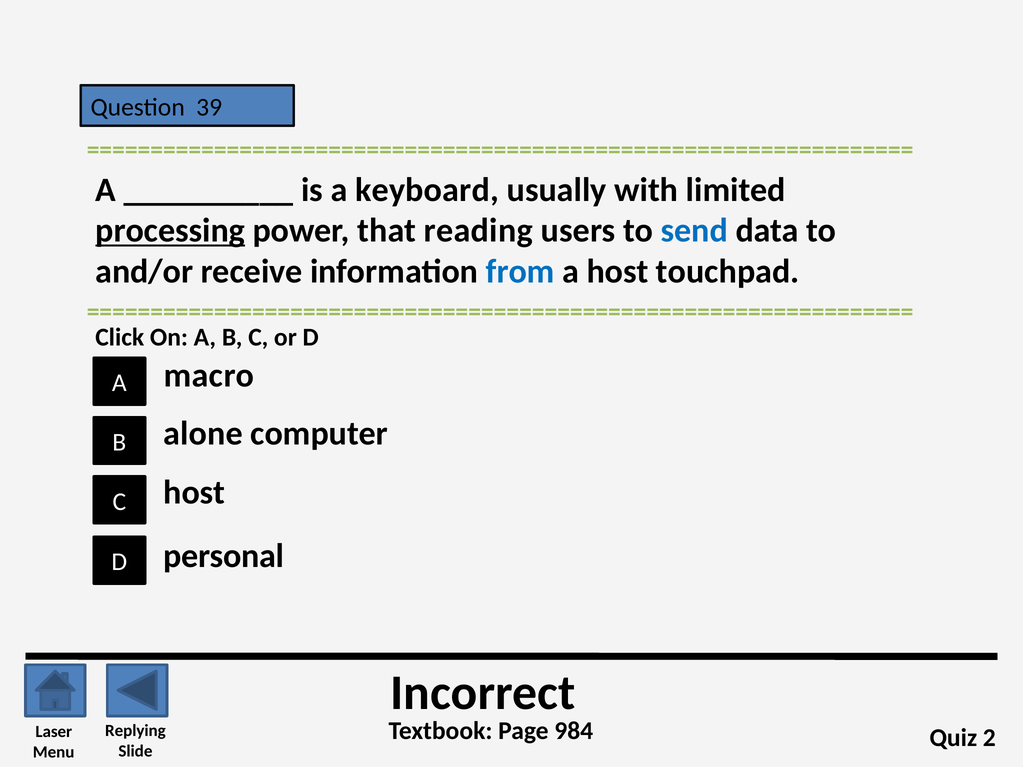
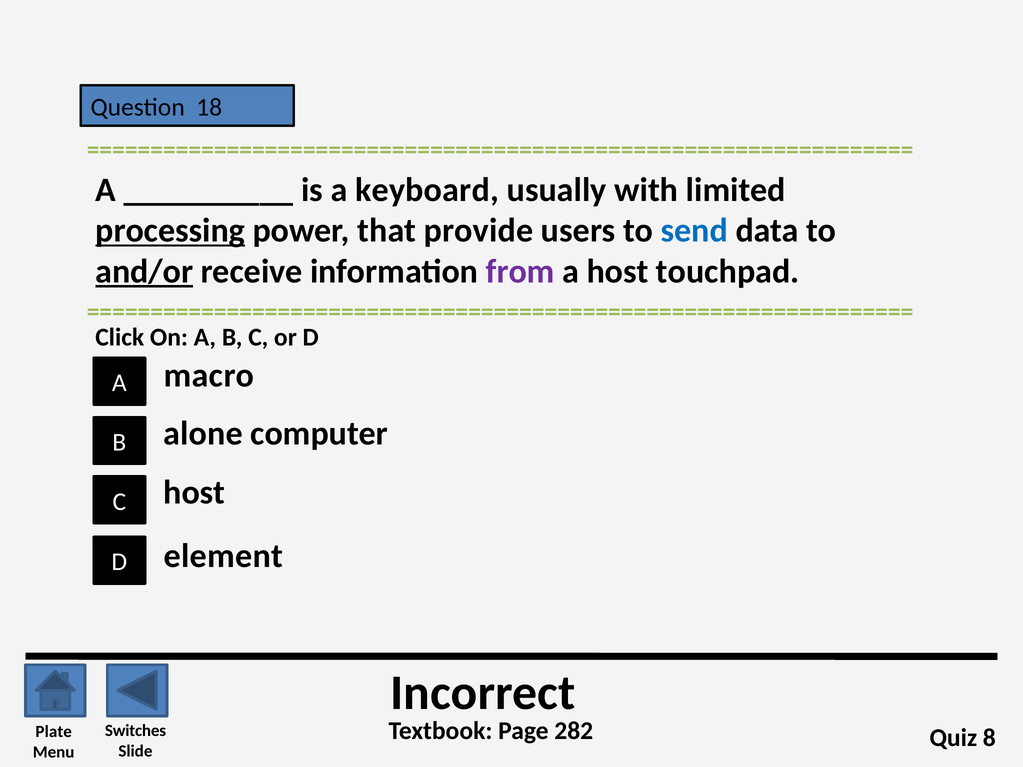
39: 39 -> 18 (209, 107)
reading: reading -> provide (478, 231)
and/or underline: none -> present (144, 272)
from colour: blue -> purple (520, 272)
personal: personal -> element (223, 556)
984: 984 -> 282 (574, 731)
Replying: Replying -> Switches (135, 731)
Laser: Laser -> Plate (54, 732)
2: 2 -> 8 (989, 738)
